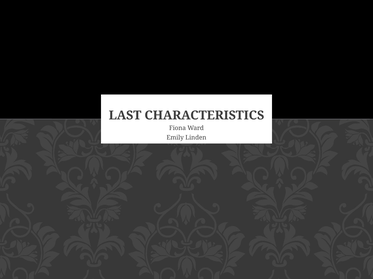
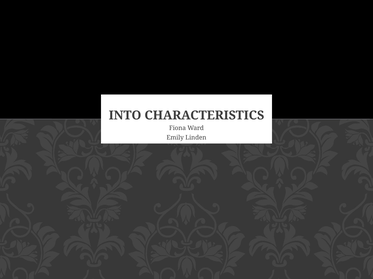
LAST: LAST -> INTO (125, 116)
